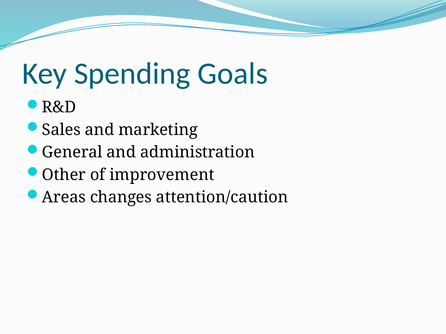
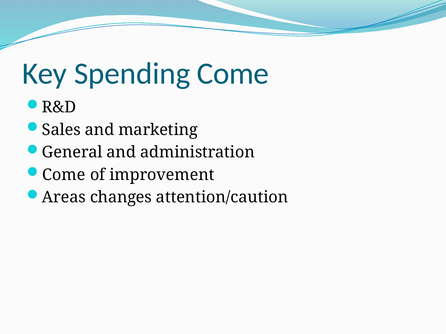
Spending Goals: Goals -> Come (233, 74)
Other: Other -> Come (64, 175)
